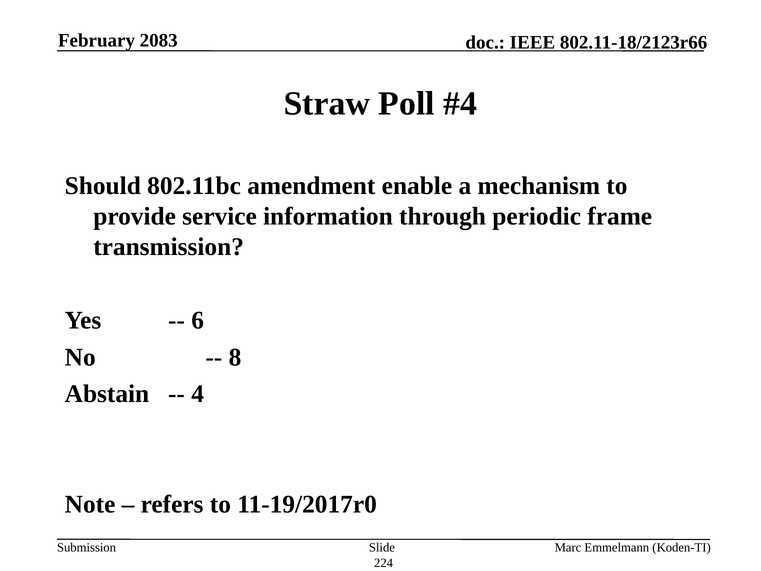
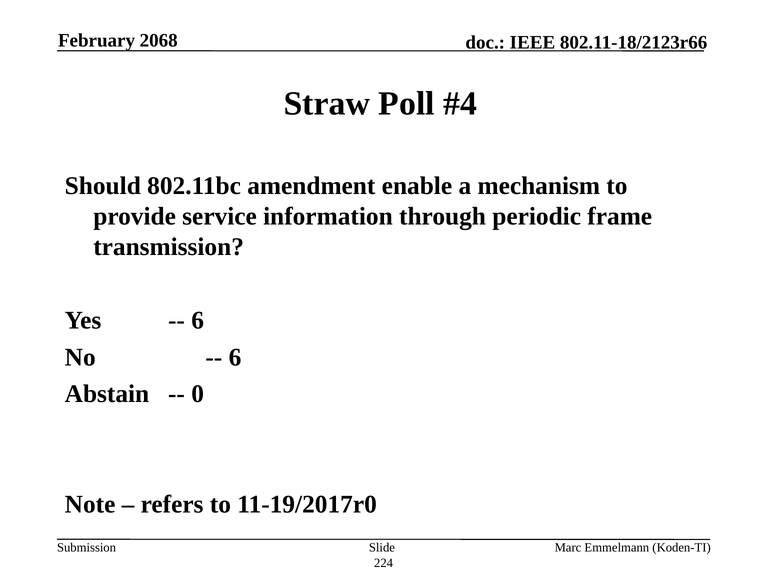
2083: 2083 -> 2068 (159, 40)
8: 8 -> 6 (235, 357)
4: 4 -> 0 (198, 394)
